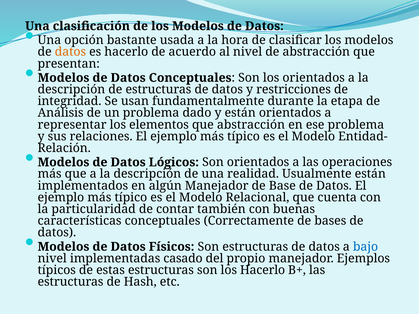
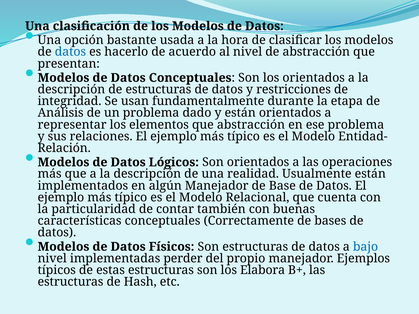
datos colour: orange -> blue (70, 52)
casado: casado -> perder (183, 259)
los Hacerlo: Hacerlo -> Elabora (263, 270)
